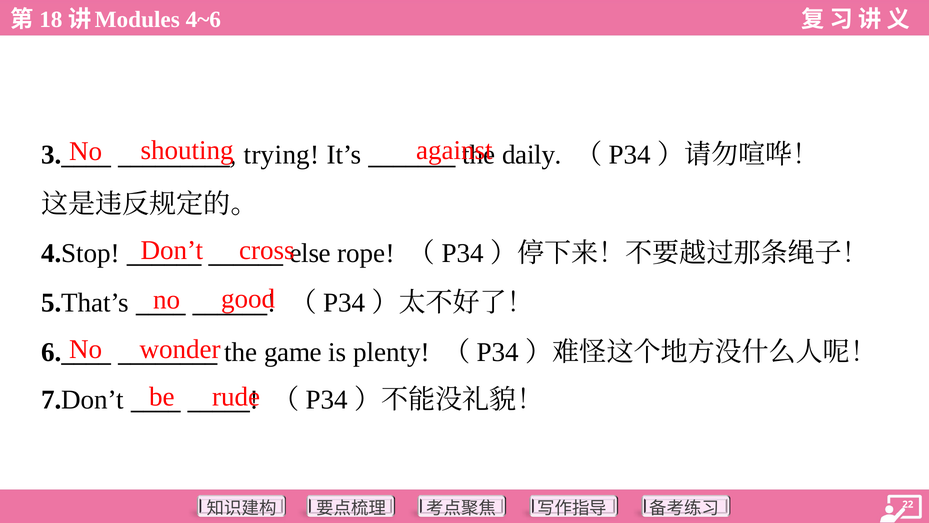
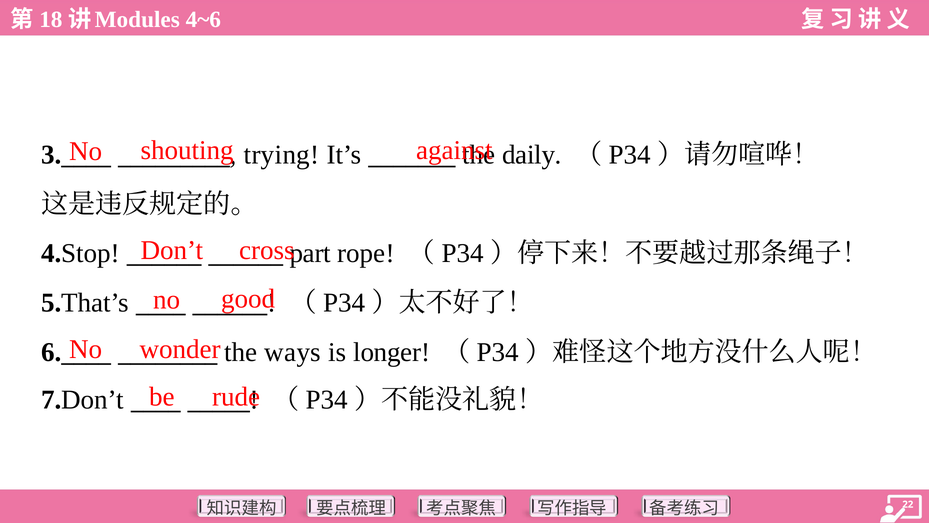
else: else -> part (310, 253)
game: game -> ways (293, 352)
plenty: plenty -> longer (392, 352)
